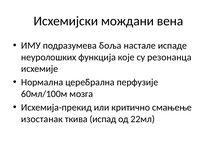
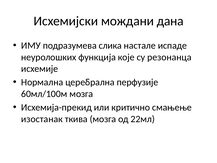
вена: вена -> дана (170, 21)
боља: боља -> слика (110, 46)
ткива испад: испад -> мозга (103, 119)
